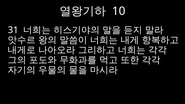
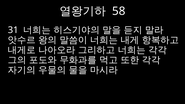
10: 10 -> 58 (119, 11)
